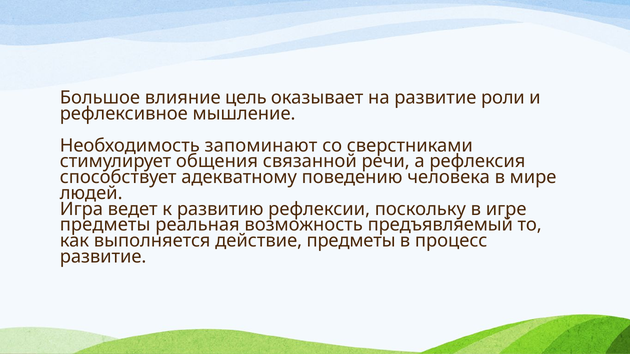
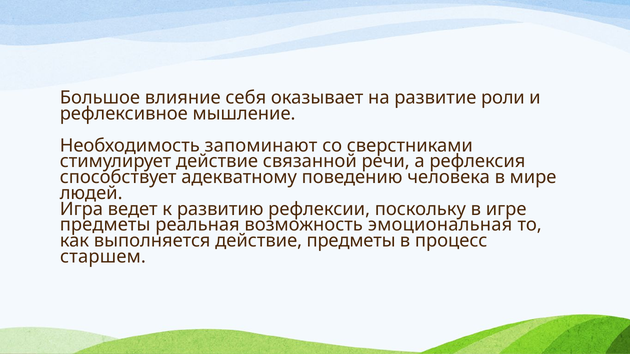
цель: цель -> себя (246, 98)
стимулирует общения: общения -> действие (217, 162)
предъявляемый: предъявляемый -> эмоциональная (440, 225)
развитие: развитие -> старшем (103, 257)
